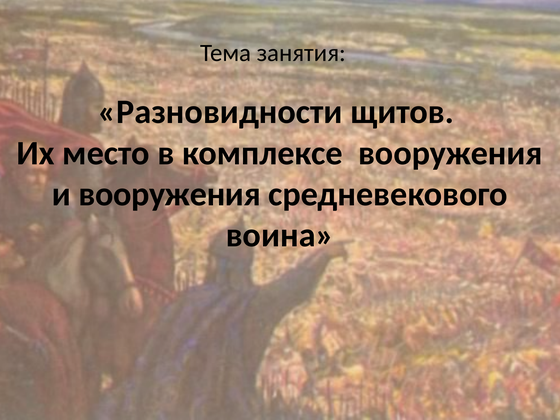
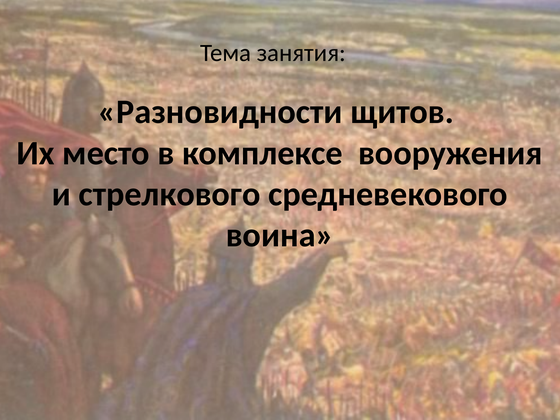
и вооружения: вооружения -> стрелкового (169, 194)
